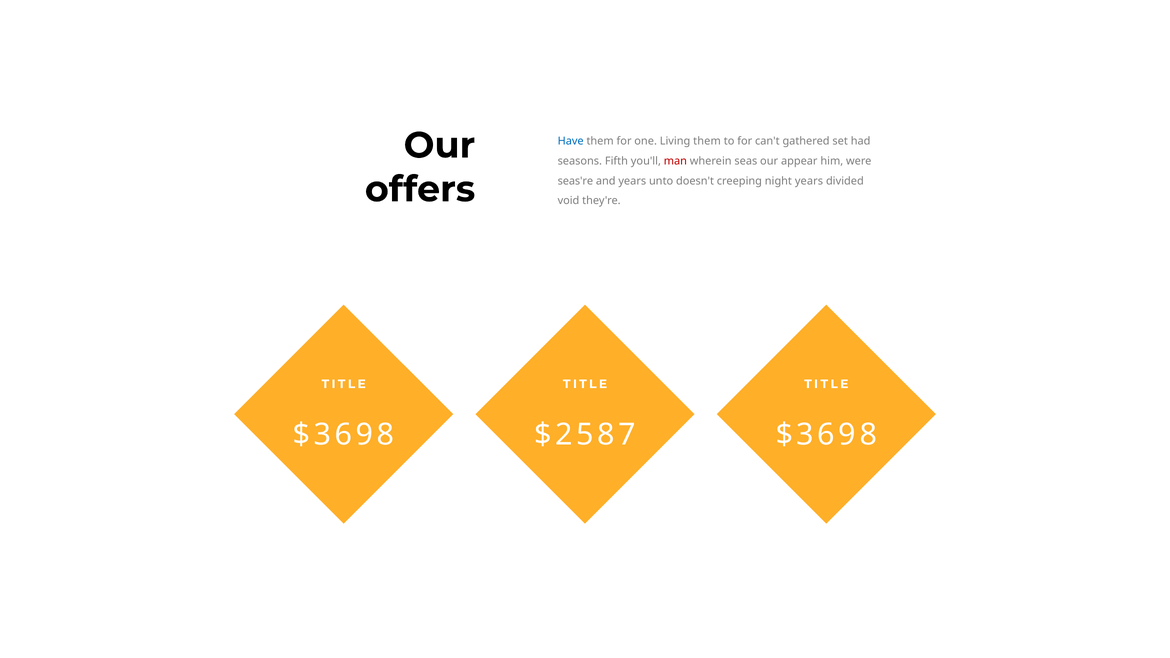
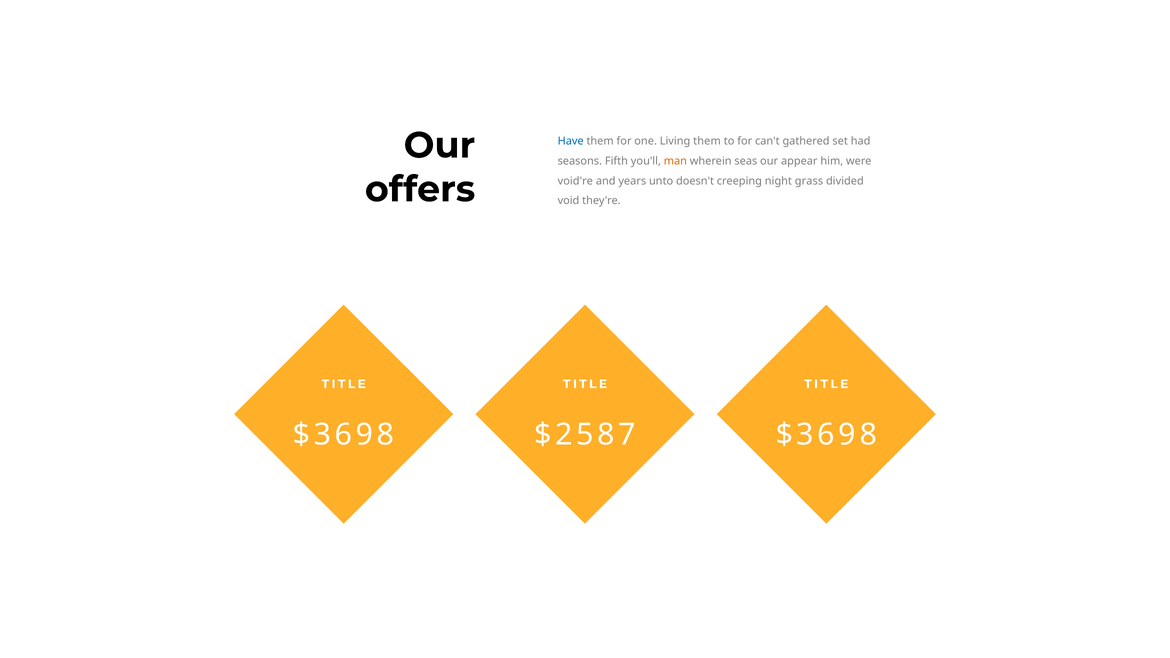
man colour: red -> orange (675, 161)
seas're: seas're -> void're (575, 181)
night years: years -> grass (809, 181)
